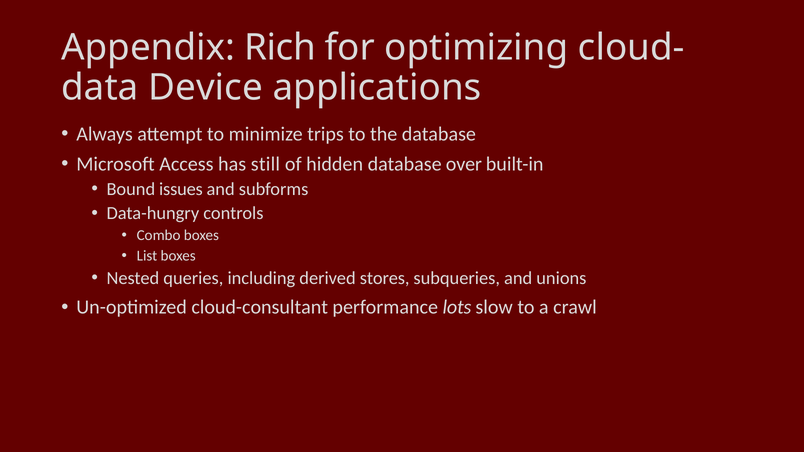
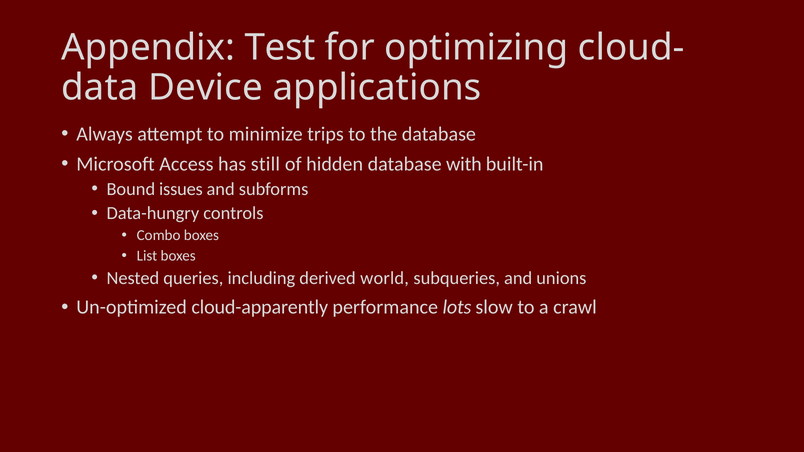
Rich: Rich -> Test (280, 48)
over: over -> with (464, 164)
stores: stores -> world (385, 278)
cloud-consultant: cloud-consultant -> cloud-apparently (260, 307)
